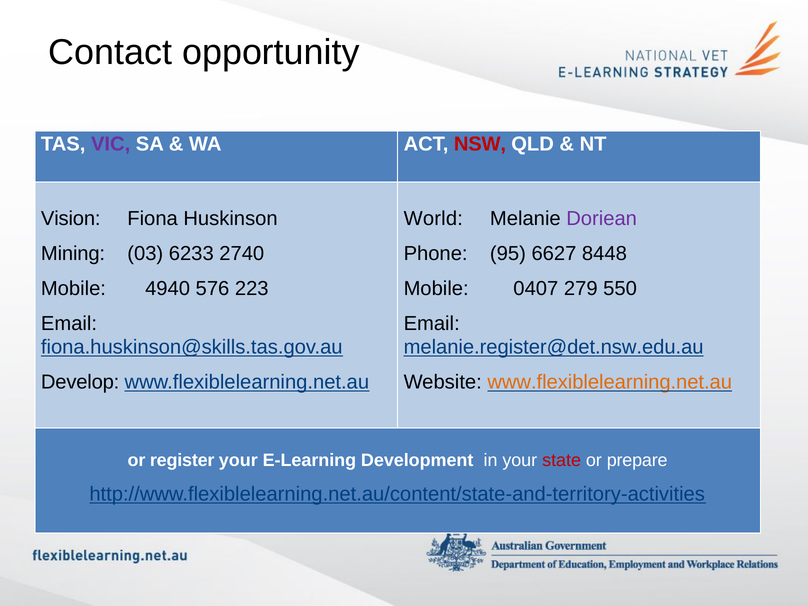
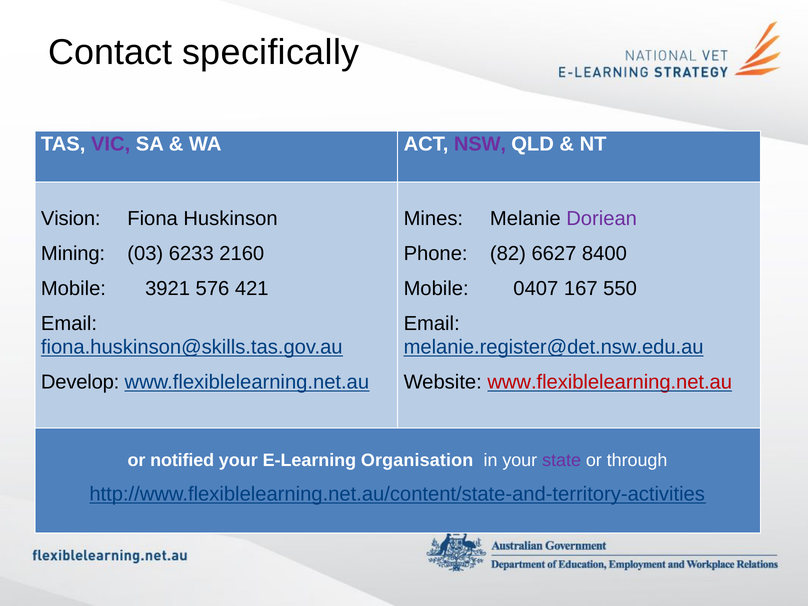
opportunity: opportunity -> specifically (271, 52)
NSW colour: red -> purple (480, 144)
World: World -> Mines (433, 219)
2740: 2740 -> 2160 (242, 254)
95: 95 -> 82 (508, 254)
8448: 8448 -> 8400 (604, 254)
4940: 4940 -> 3921 (168, 288)
223: 223 -> 421 (252, 288)
279: 279 -> 167 (581, 288)
www.flexiblelearning.net.au colour: orange -> red (610, 382)
register: register -> notified (182, 460)
Development: Development -> Organisation (417, 460)
state colour: red -> purple (562, 460)
prepare: prepare -> through (637, 460)
